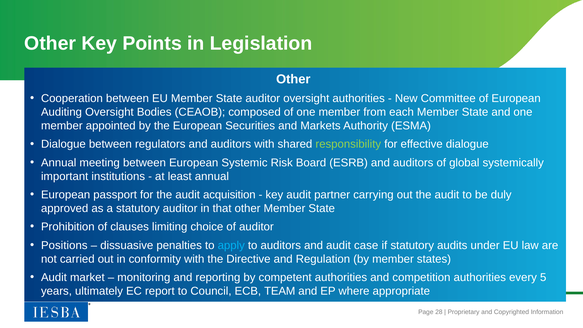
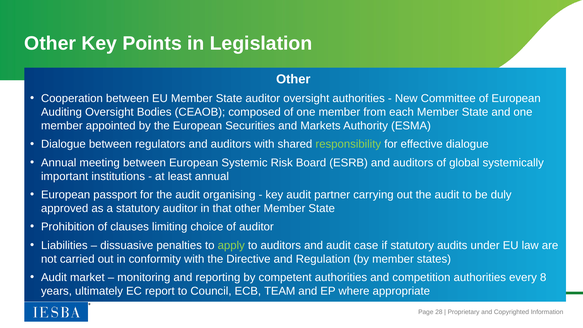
acquisition: acquisition -> organising (229, 195)
Positions: Positions -> Liabilities (64, 245)
apply colour: light blue -> light green (231, 245)
5: 5 -> 8 (543, 277)
